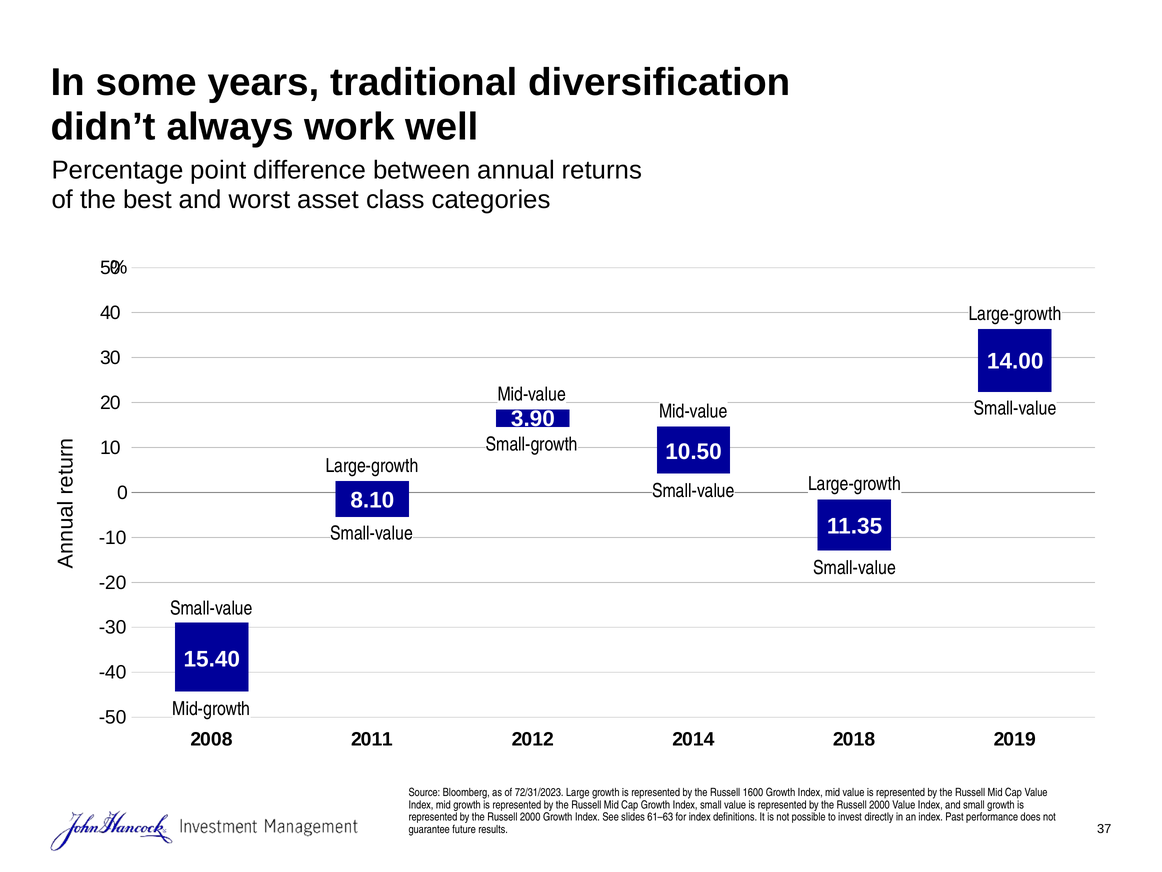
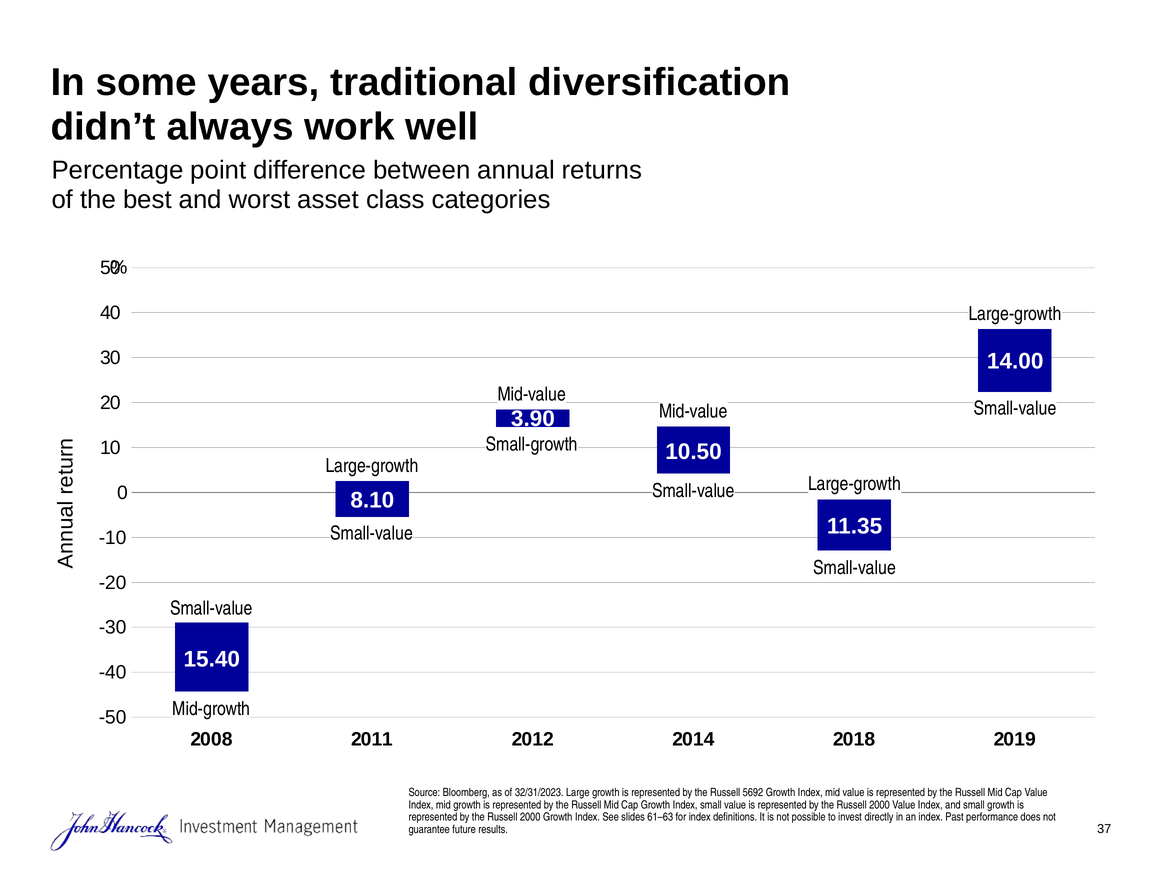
72/31/2023: 72/31/2023 -> 32/31/2023 (539, 792)
1600: 1600 -> 5692 (753, 792)
